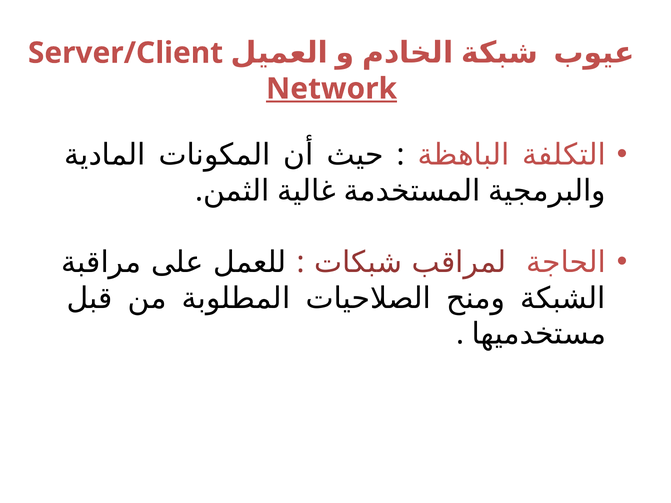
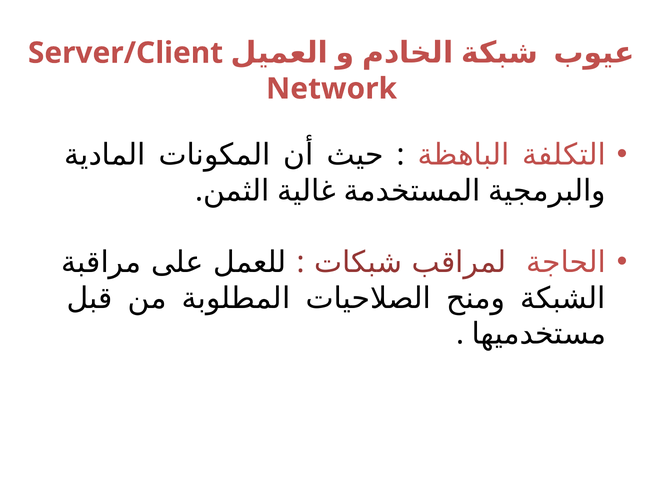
Network underline: present -> none (332, 89)
